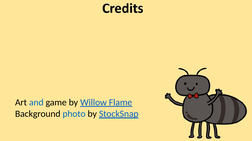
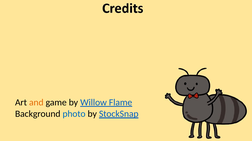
and colour: blue -> orange (36, 103)
